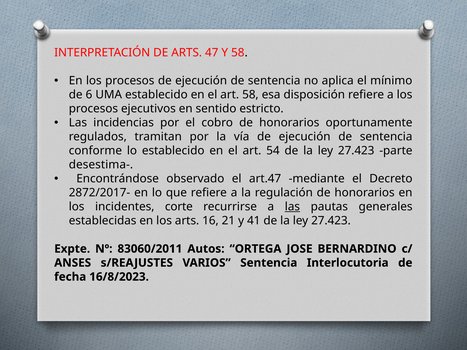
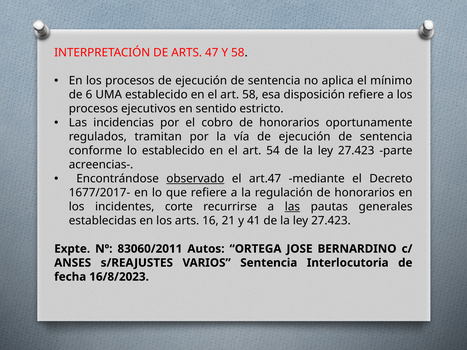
desestima-: desestima- -> acreencias- (101, 165)
observado underline: none -> present (195, 179)
2872/2017-: 2872/2017- -> 1677/2017- (100, 193)
